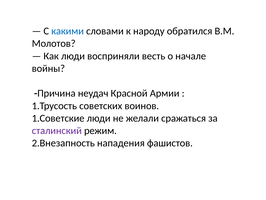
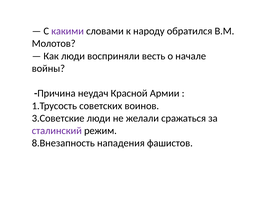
какими colour: blue -> purple (68, 31)
1.Советские: 1.Советские -> 3.Советские (58, 118)
2.Внезапность: 2.Внезапность -> 8.Внезапность (63, 143)
